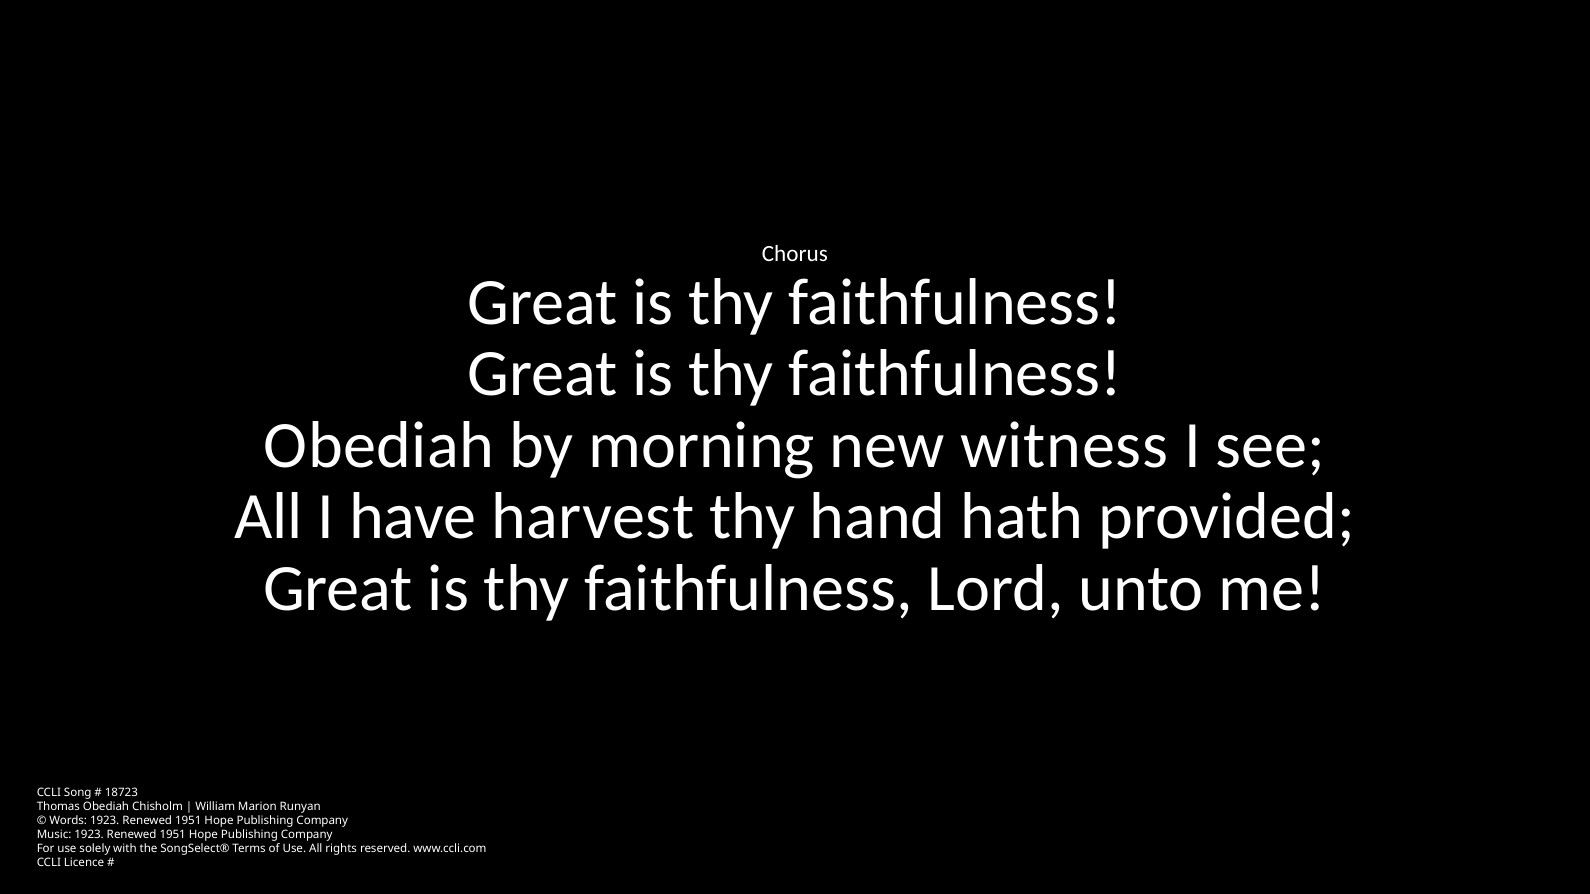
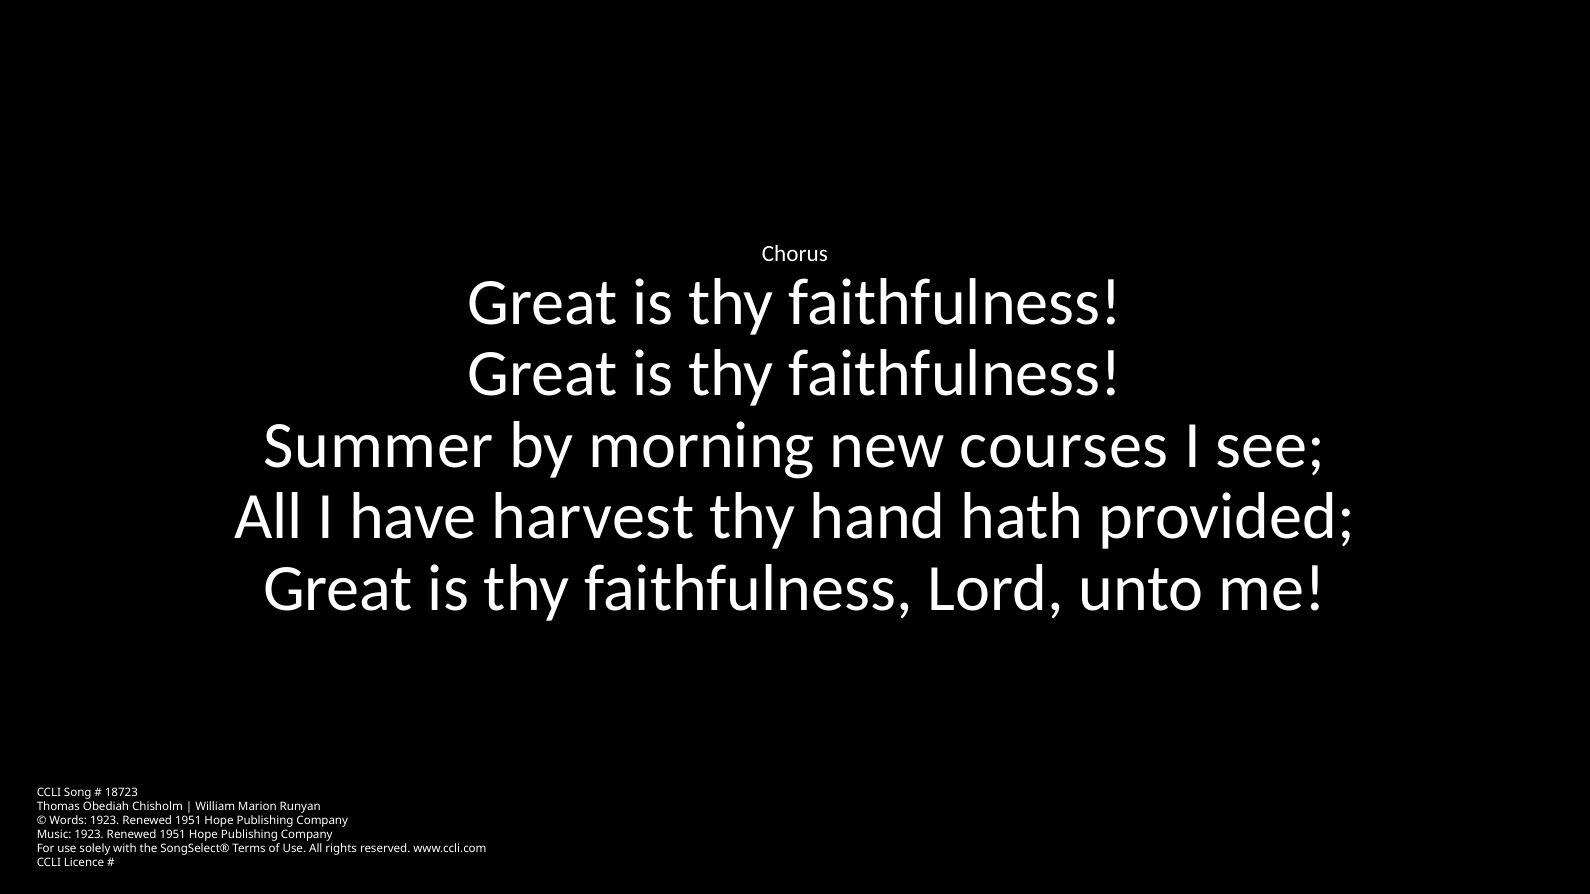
Obediah: Obediah -> Summer (379, 445)
witness: witness -> courses (1064, 445)
